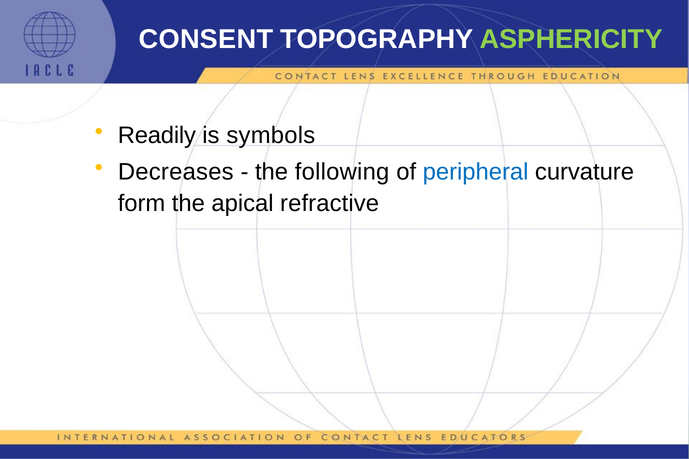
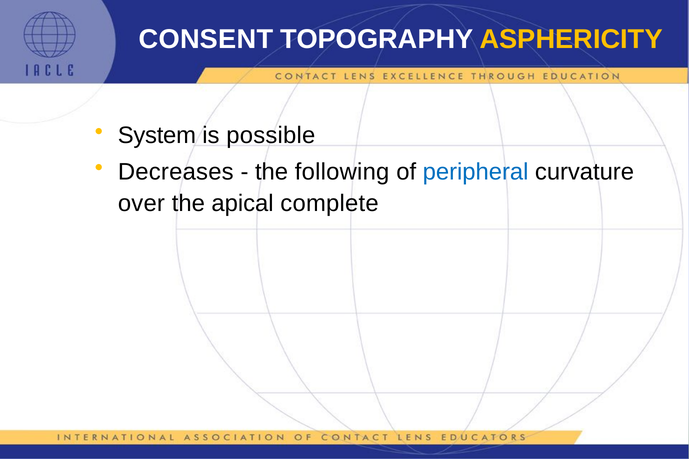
ASPHERICITY colour: light green -> yellow (571, 39)
Readily: Readily -> System (157, 136)
symbols: symbols -> possible (271, 136)
form: form -> over (141, 203)
refractive: refractive -> complete (330, 203)
